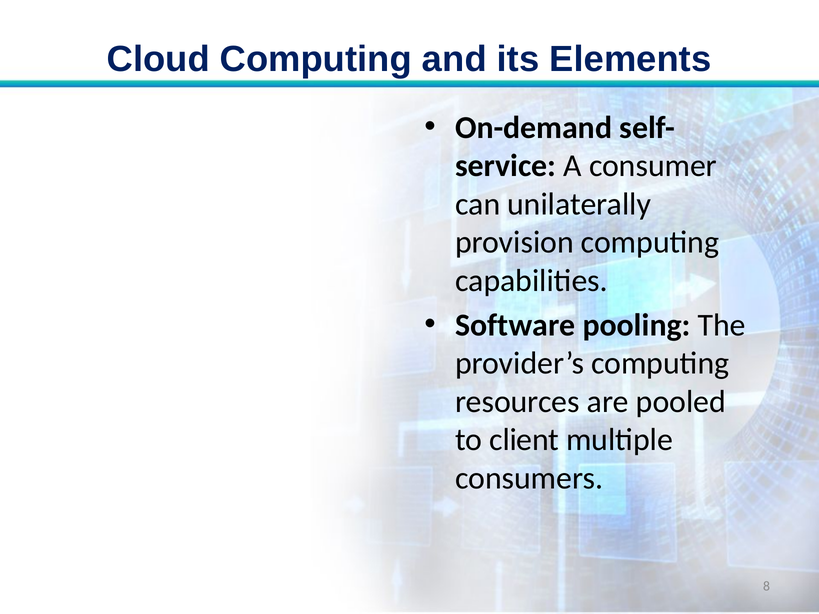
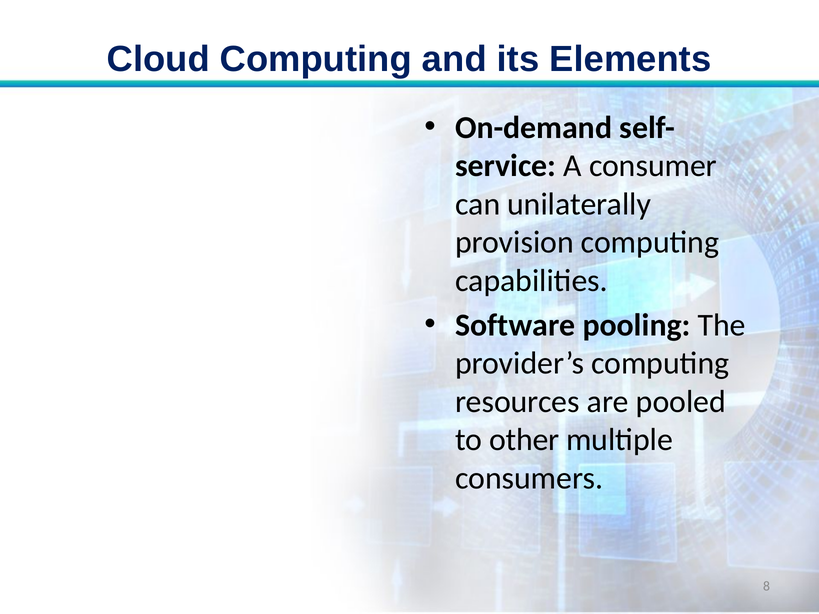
client: client -> other (524, 440)
